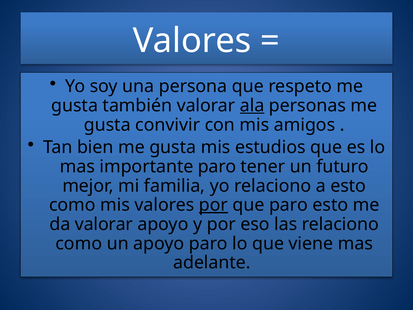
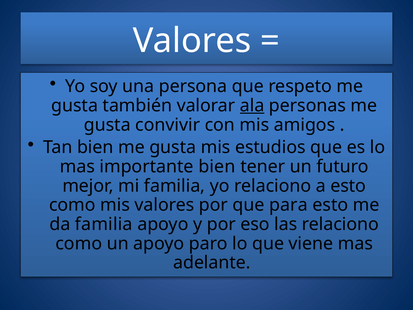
importante paro: paro -> bien (217, 166)
por underline: present -> none (213, 205)
que paro: paro -> para (288, 205)
da valorar: valorar -> familia (104, 224)
